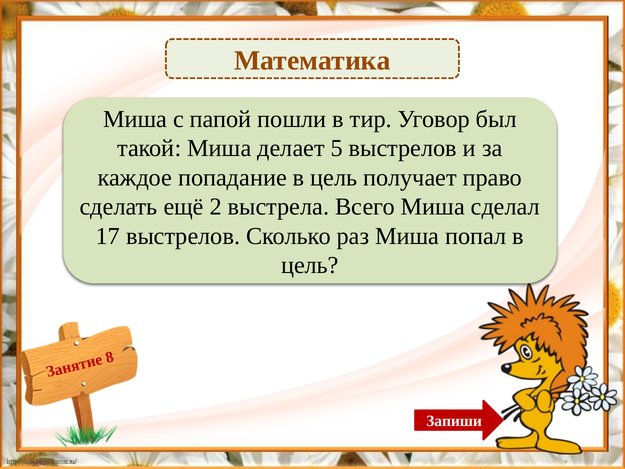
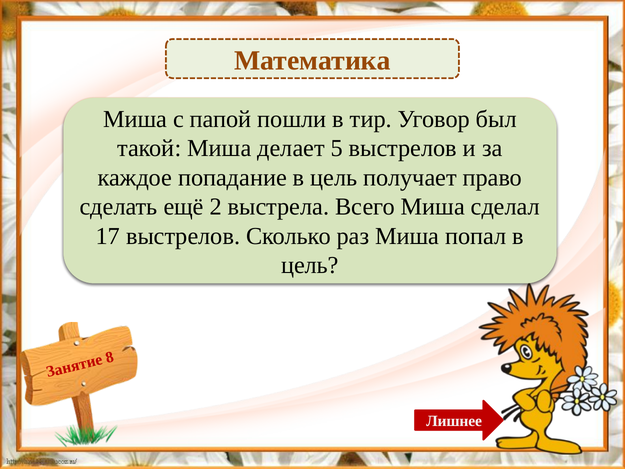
Запиши: Запиши -> Лишнее (454, 421)
